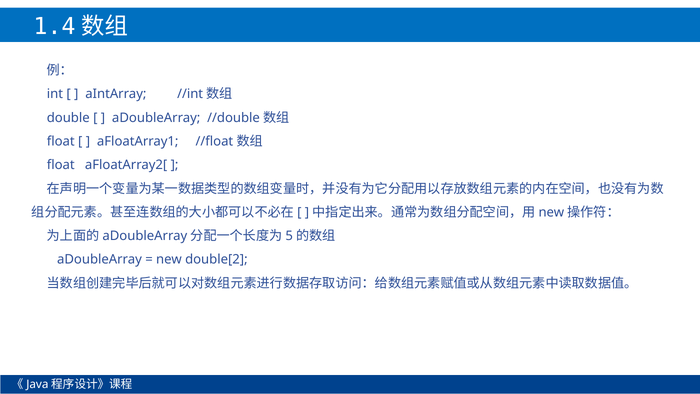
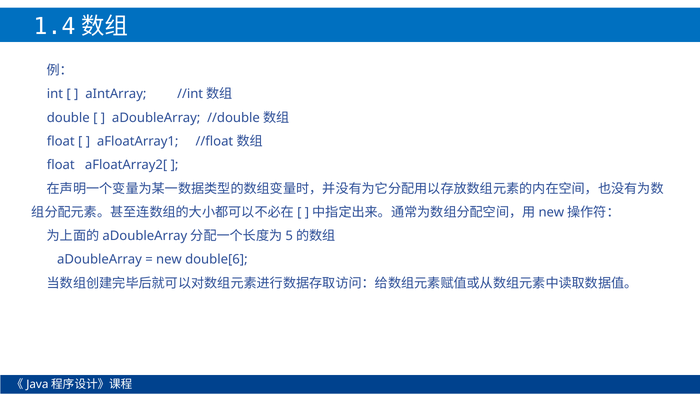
double[2: double[2 -> double[6 (216, 259)
